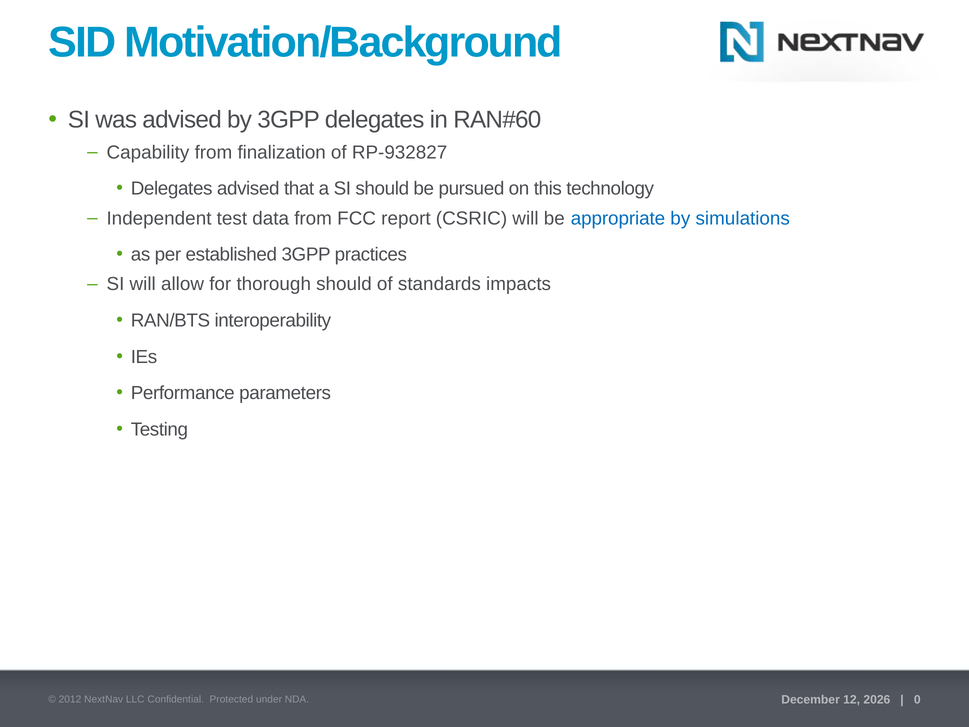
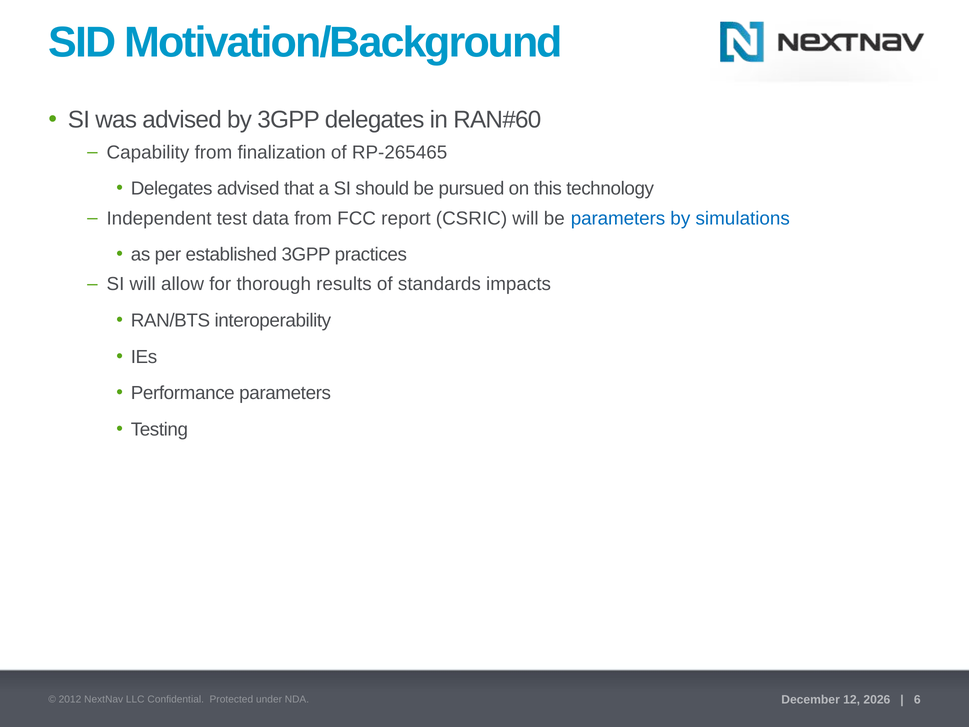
RP-932827: RP-932827 -> RP-265465 (400, 152)
be appropriate: appropriate -> parameters (618, 218)
thorough should: should -> results (344, 284)
0: 0 -> 6 (917, 699)
